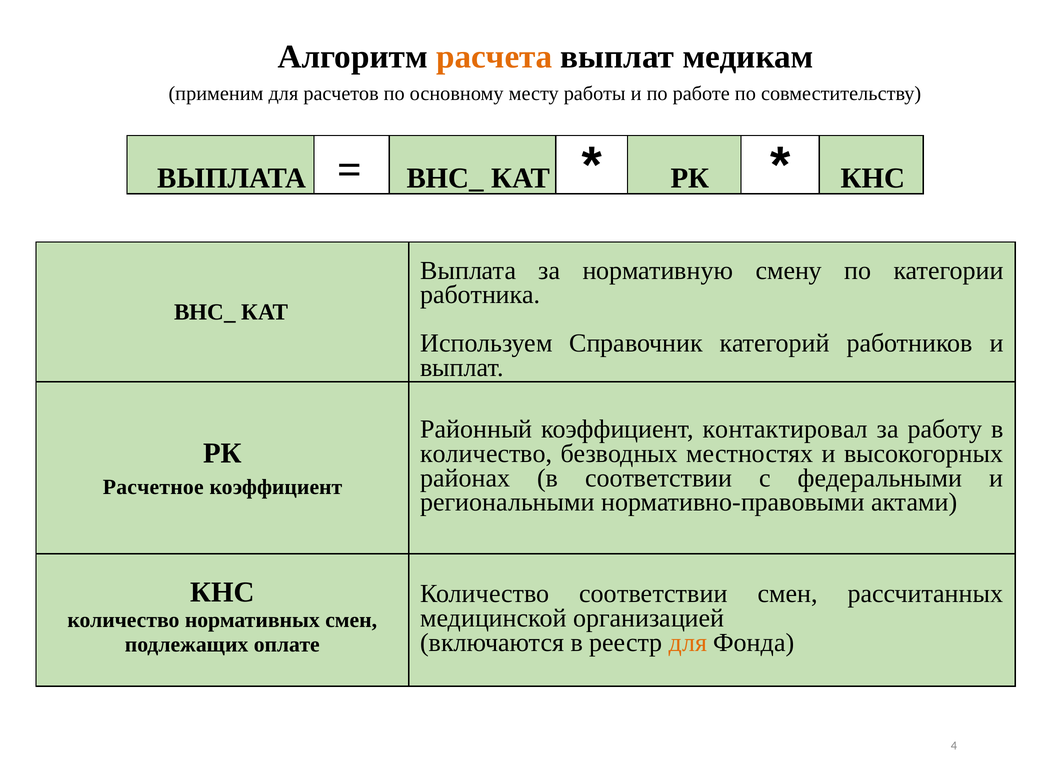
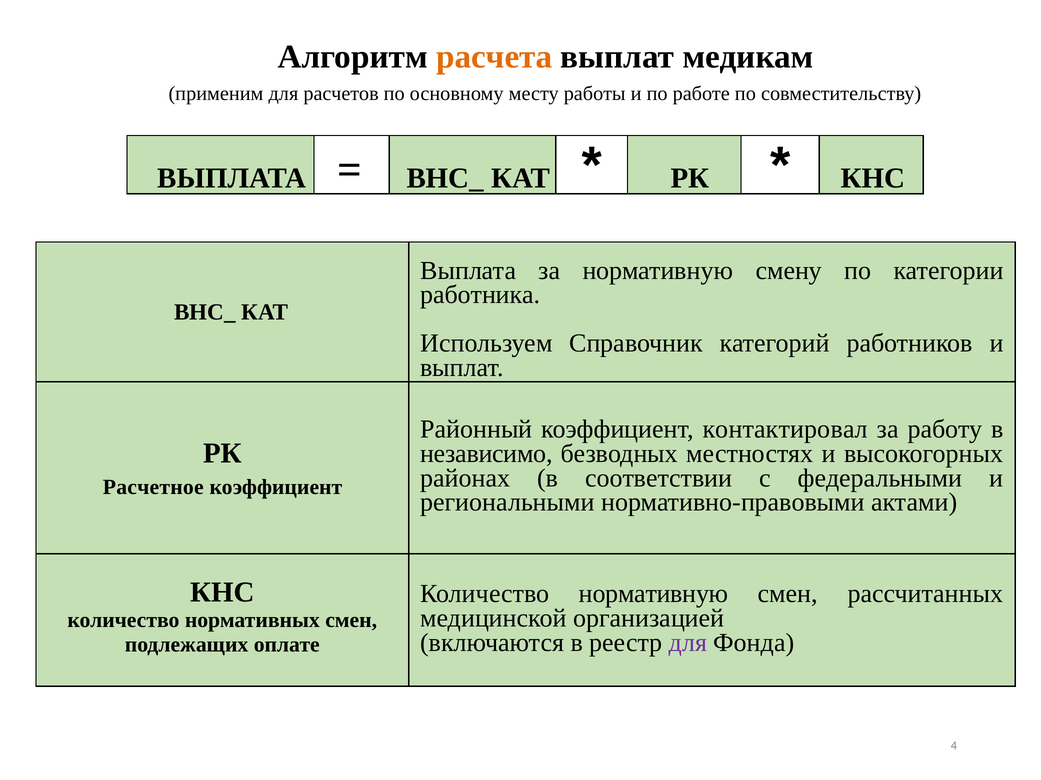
количество: количество -> независимо (486, 454)
Количество соответствии: соответствии -> нормативную (654, 594)
для colour: orange -> purple (688, 643)
